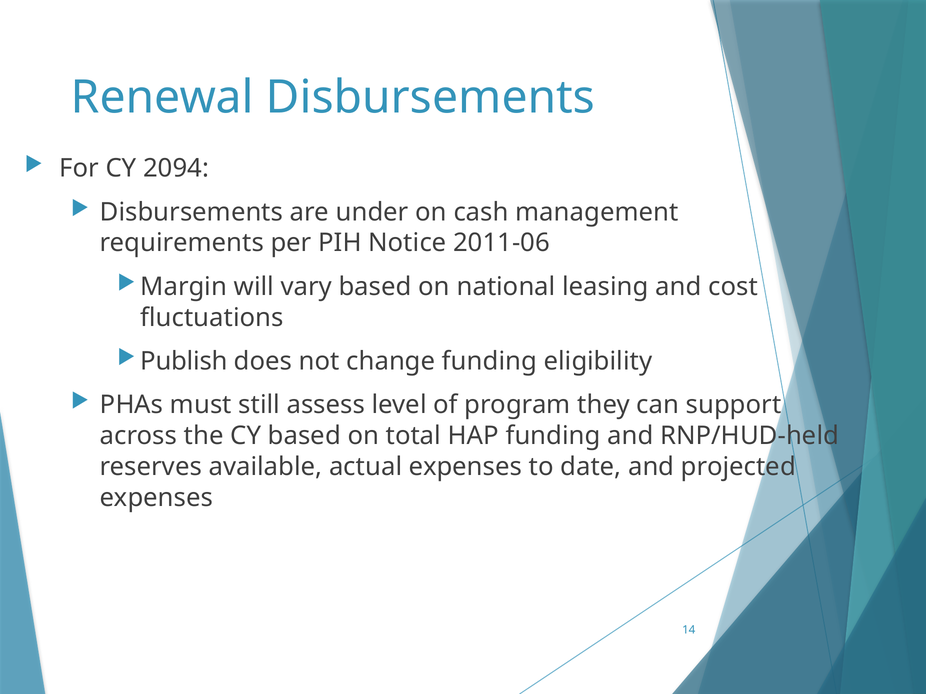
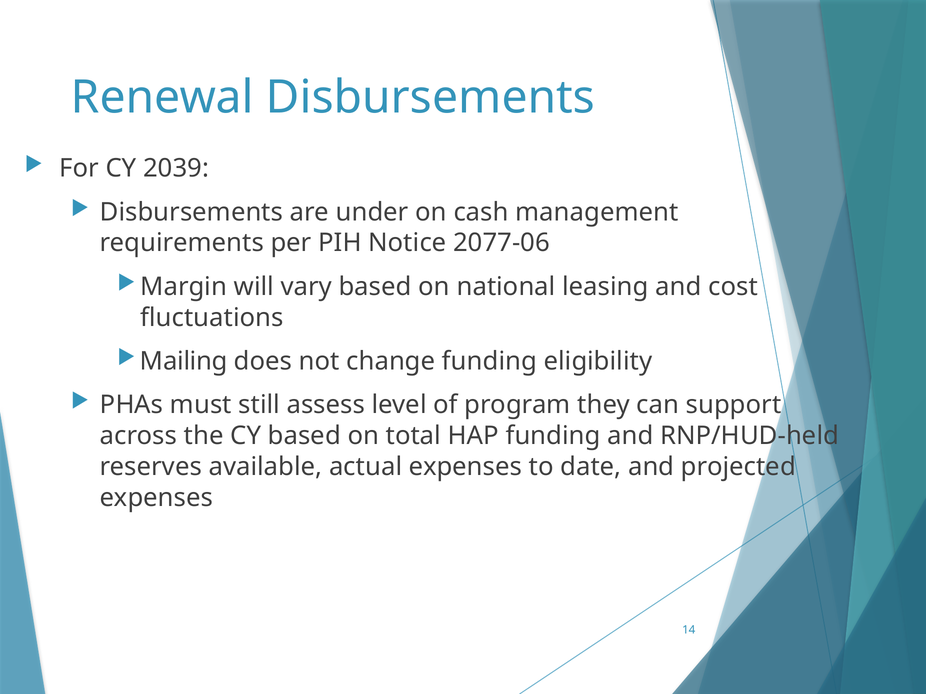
2094: 2094 -> 2039 (176, 169)
2011-06: 2011-06 -> 2077-06 (501, 243)
Publish: Publish -> Mailing (184, 362)
